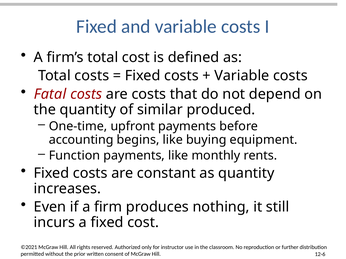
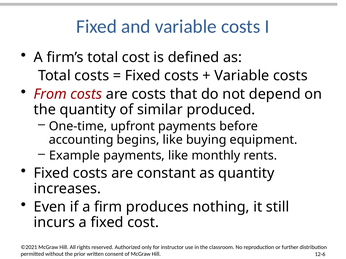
Fatal: Fatal -> From (50, 94)
Function: Function -> Example (74, 156)
